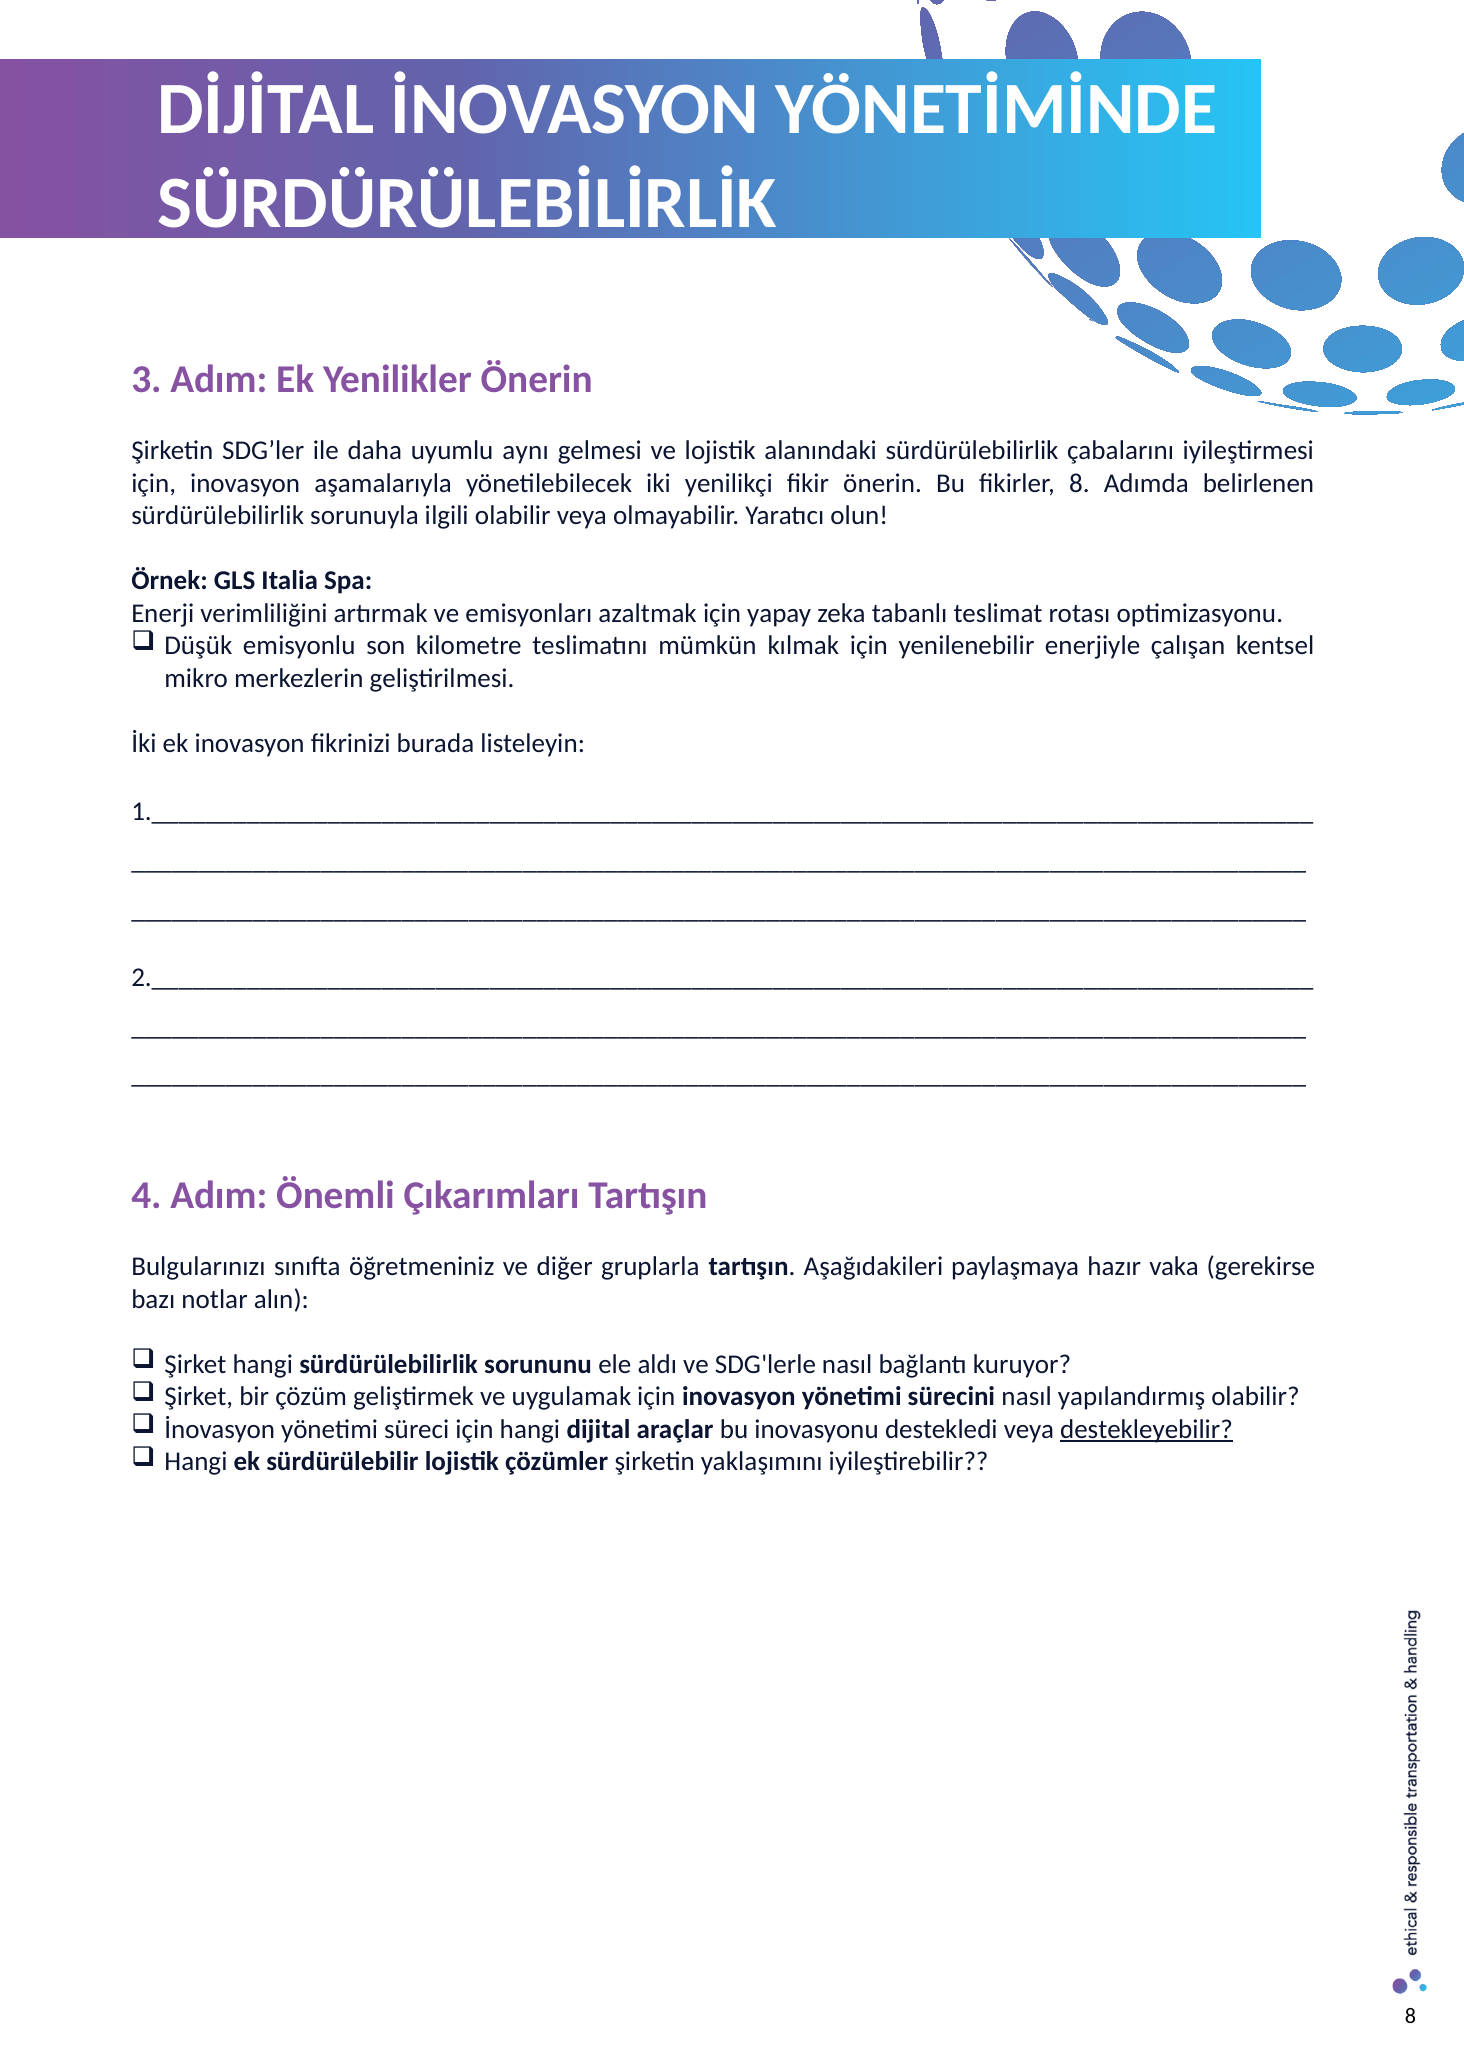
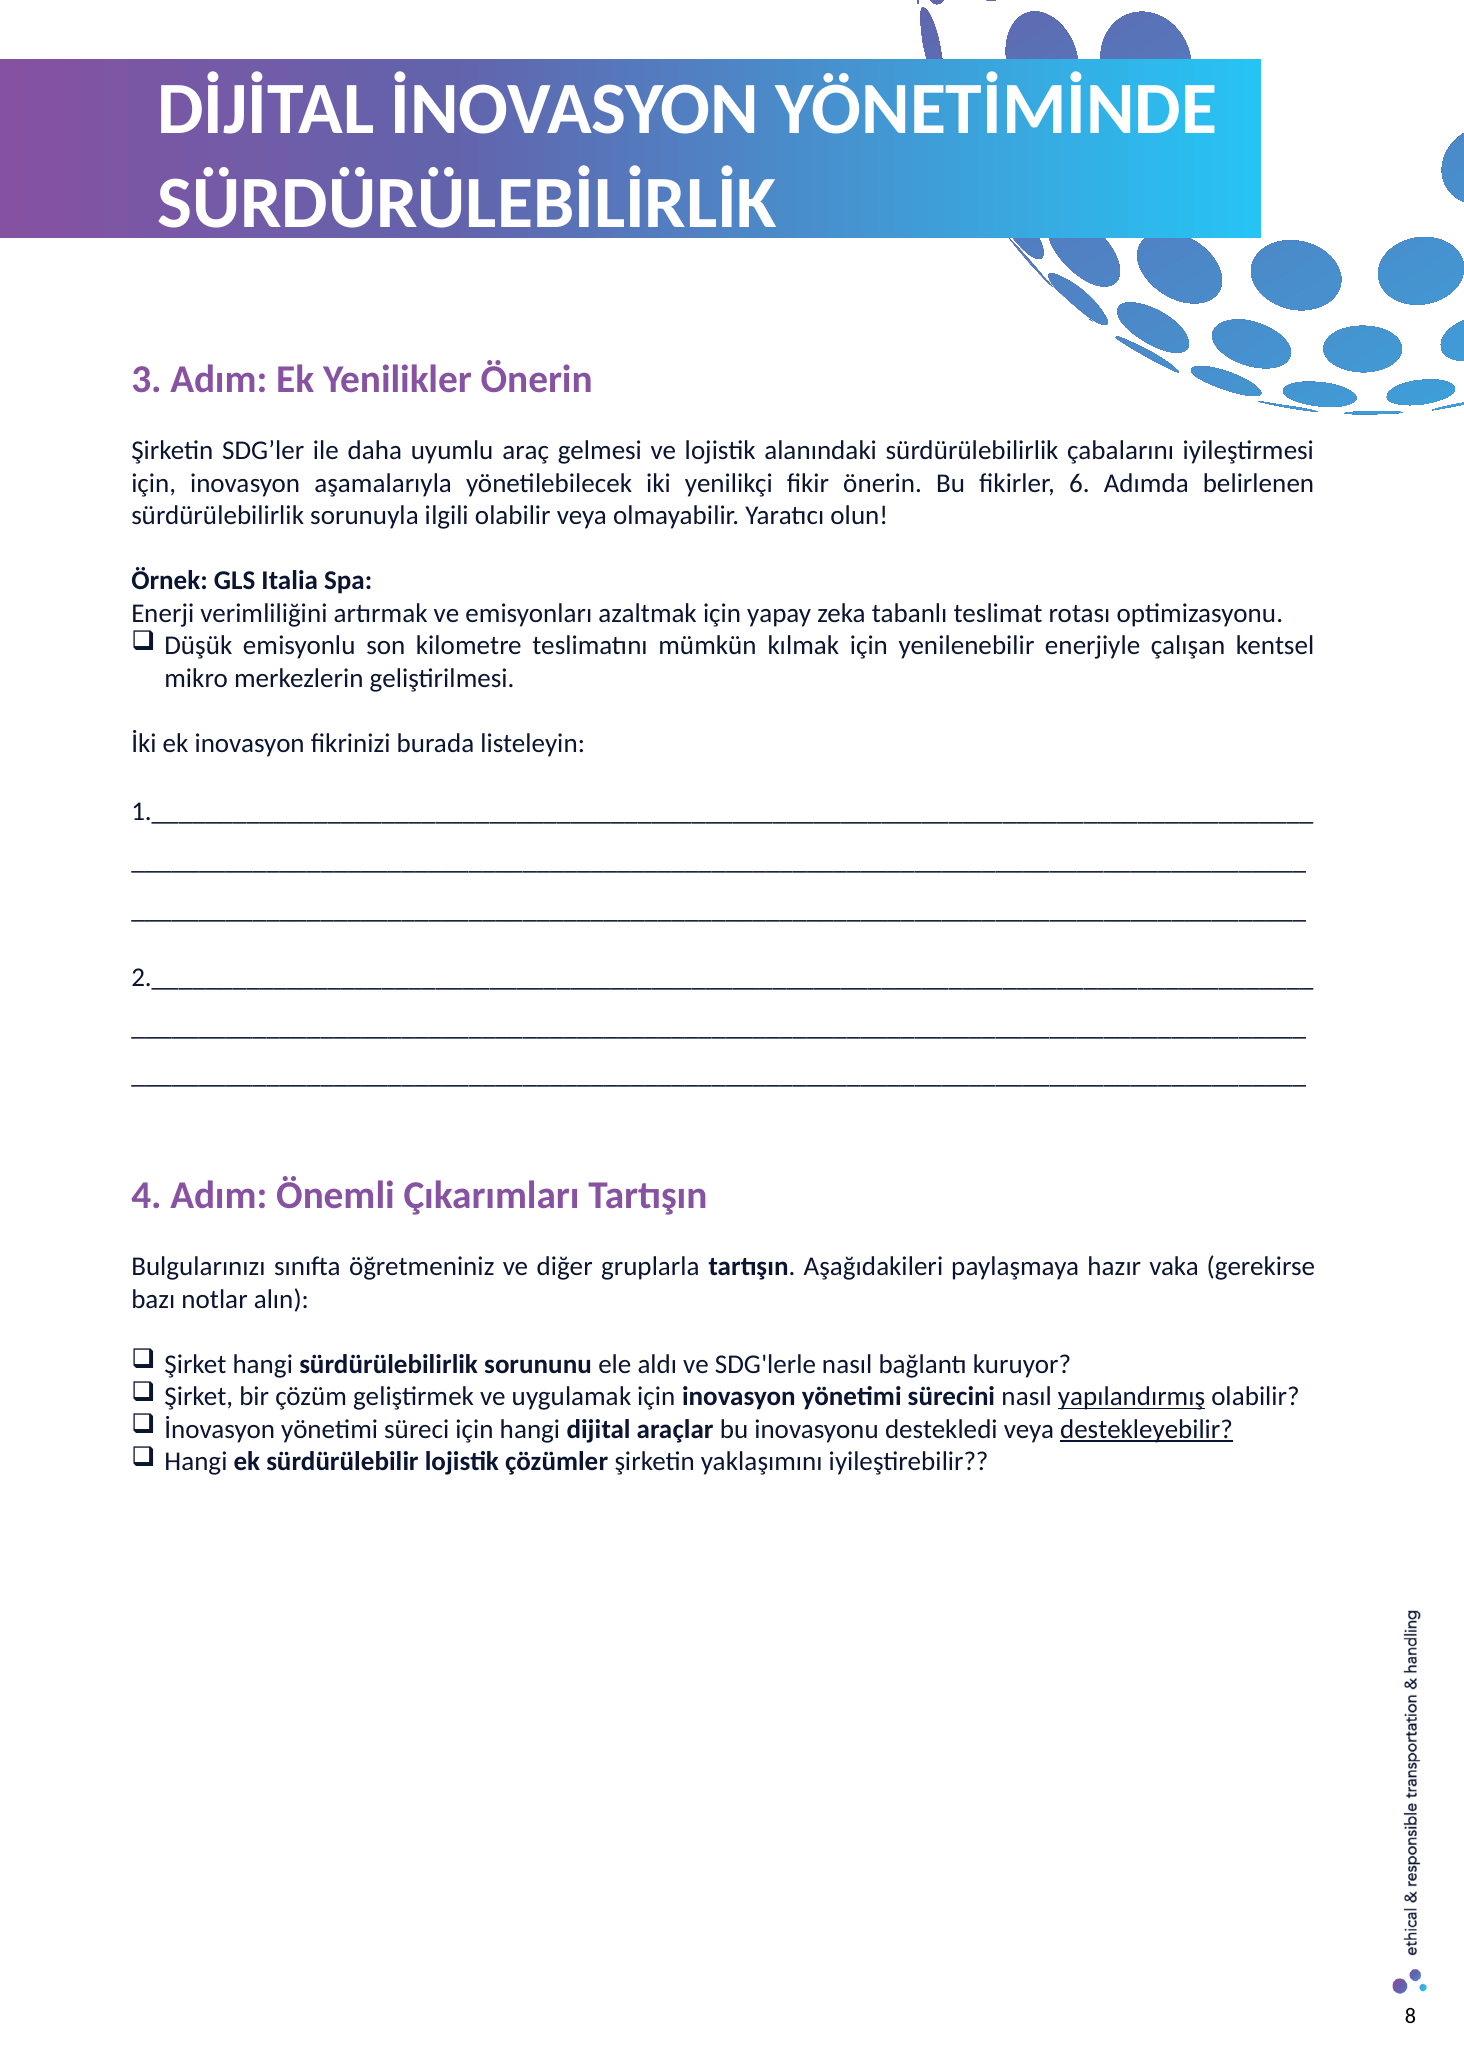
aynı: aynı -> araç (526, 451)
fikirler 8: 8 -> 6 (1079, 483)
yapılandırmış underline: none -> present (1132, 1397)
